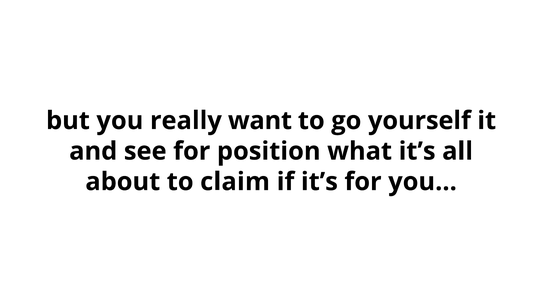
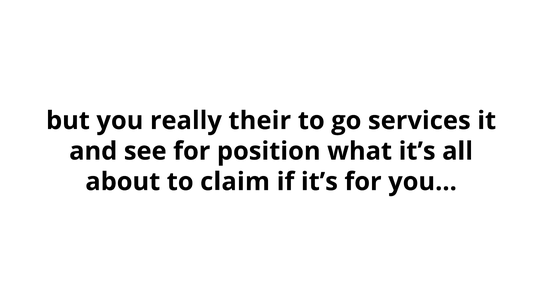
want: want -> their (260, 121)
yourself: yourself -> services (419, 121)
